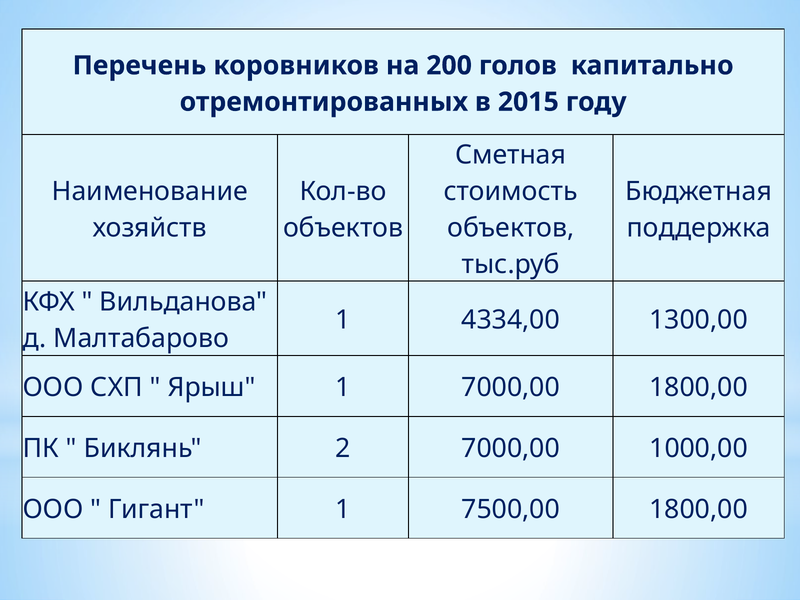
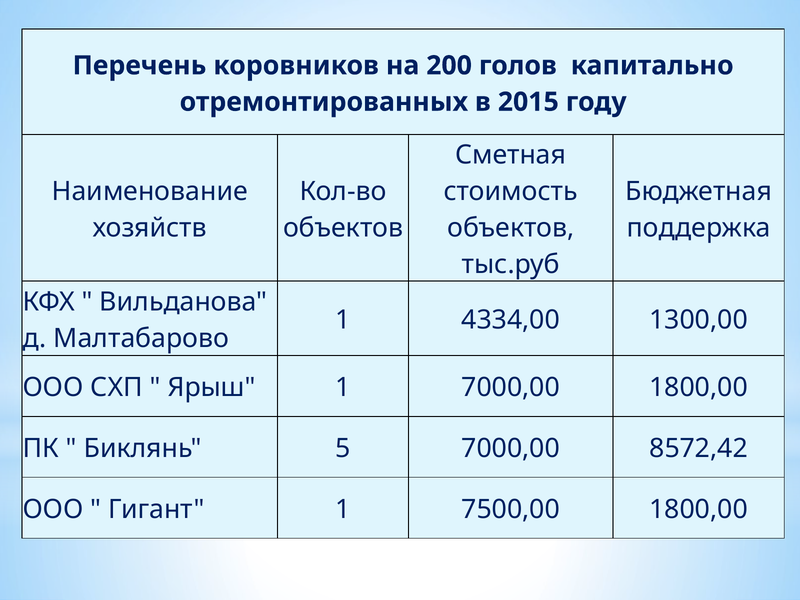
2: 2 -> 5 (343, 449)
1000,00: 1000,00 -> 8572,42 (699, 449)
